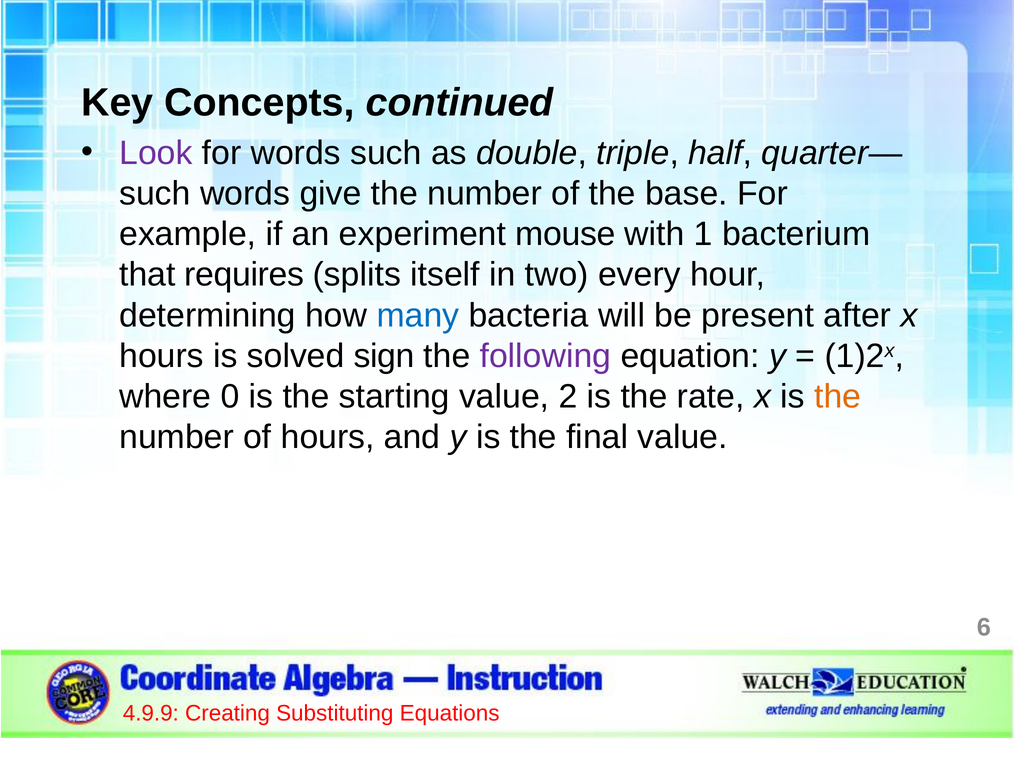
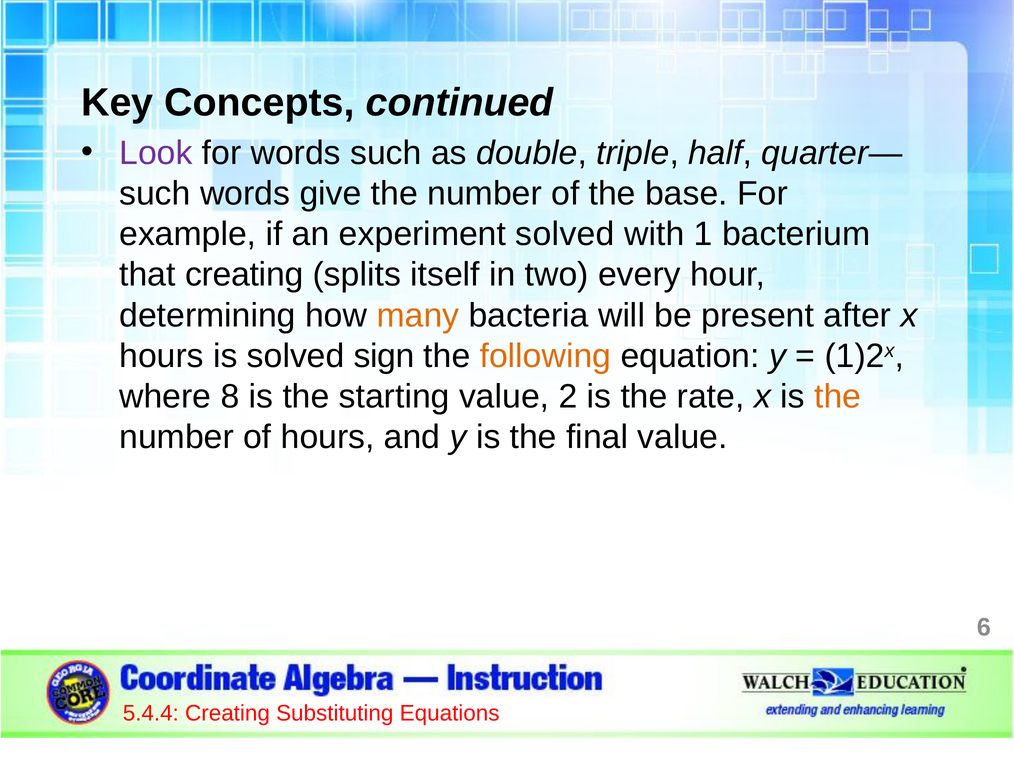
experiment mouse: mouse -> solved (565, 234)
that requires: requires -> creating (244, 275)
many colour: blue -> orange (418, 315)
following colour: purple -> orange (545, 356)
0: 0 -> 8 (230, 396)
4.9.9: 4.9.9 -> 5.4.4 (151, 713)
